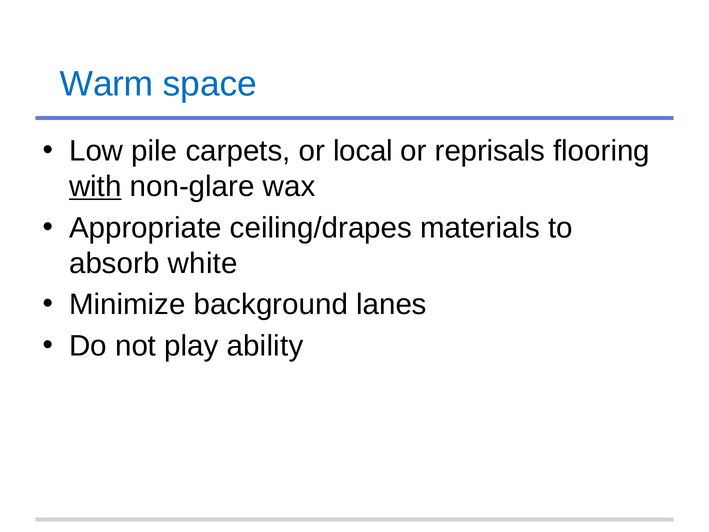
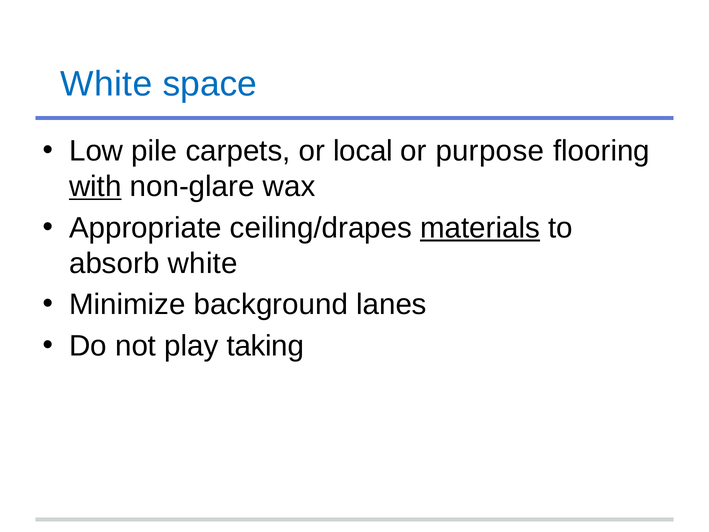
Warm: Warm -> White (106, 84)
reprisals: reprisals -> purpose (490, 151)
materials underline: none -> present (480, 228)
ability: ability -> taking (265, 346)
